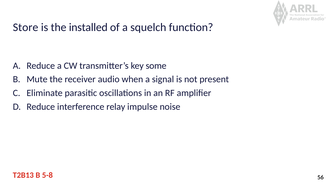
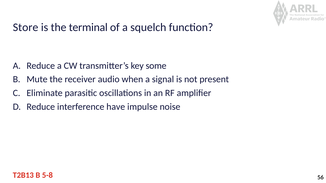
installed: installed -> terminal (88, 27)
relay: relay -> have (116, 107)
